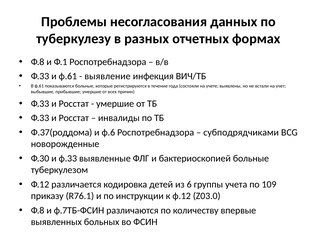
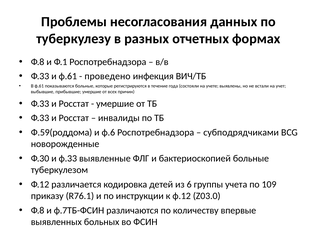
выявление: выявление -> проведено (107, 77)
Ф.37(роддома: Ф.37(роддома -> Ф.59(роддома (62, 133)
